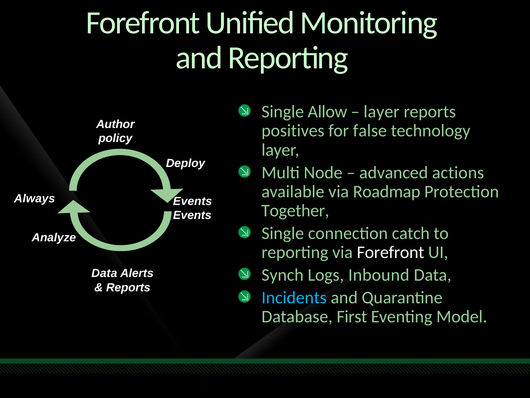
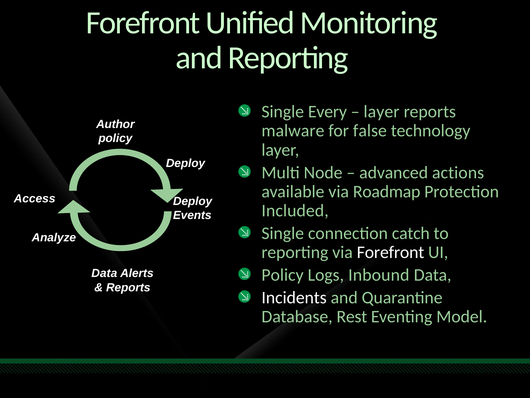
Allow: Allow -> Every (327, 112)
positives: positives -> malware (293, 131)
Always: Always -> Access (35, 198)
Events: Events -> Deploy (193, 201)
Together: Together -> Included (295, 210)
Synch: Synch -> Policy (283, 275)
Incidents colour: light blue -> white (294, 297)
First: First -> Rest (352, 316)
